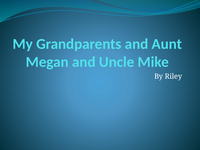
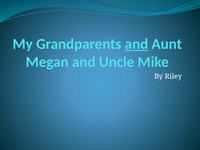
and underline: none -> present (137, 44)
